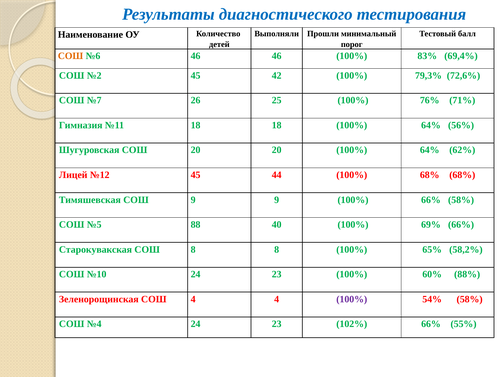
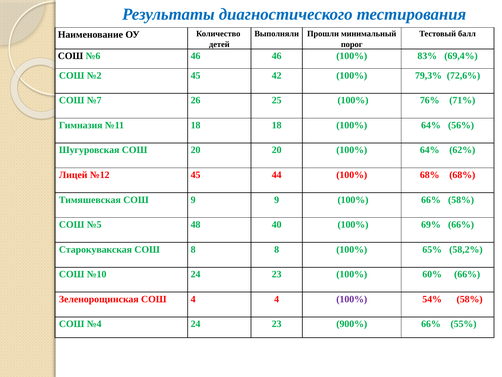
СОШ colour: orange -> black (71, 56)
88: 88 -> 48 (196, 224)
60% 88%: 88% -> 66% (467, 274)
102%: 102% -> 900% (352, 324)
